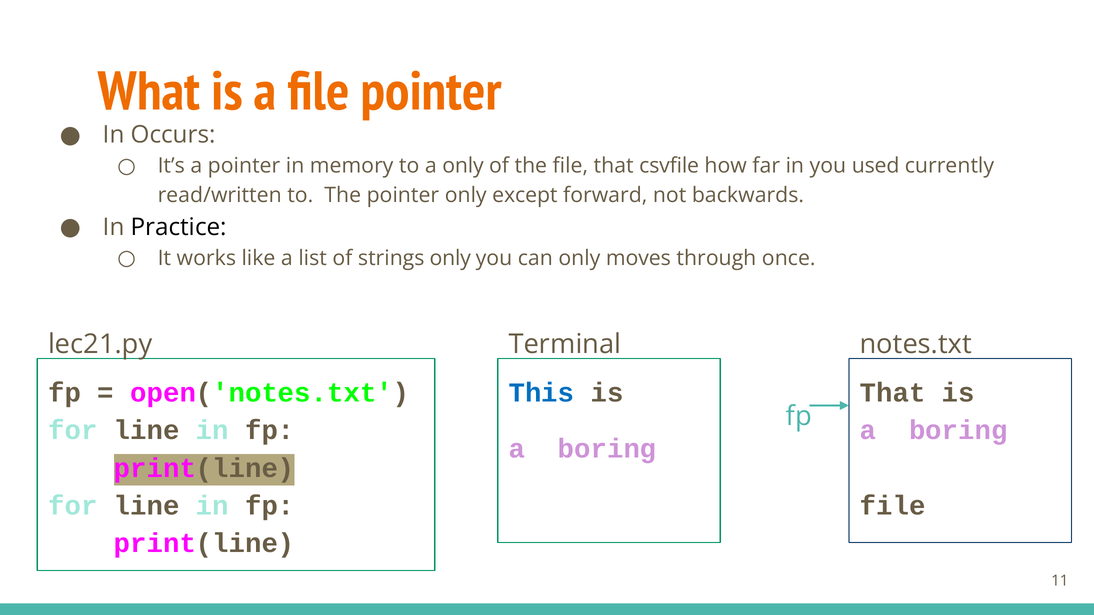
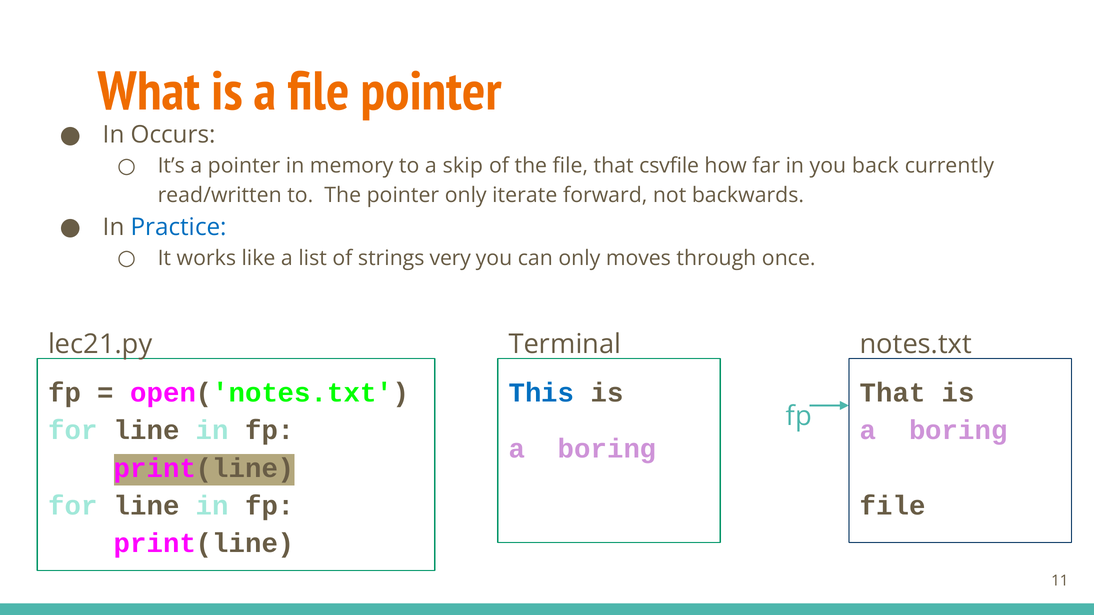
a only: only -> skip (463, 166)
used: used -> back (875, 166)
except: except -> iterate (525, 195)
Practice colour: black -> blue (179, 227)
strings only: only -> very (450, 258)
